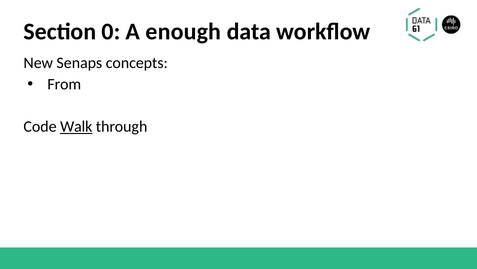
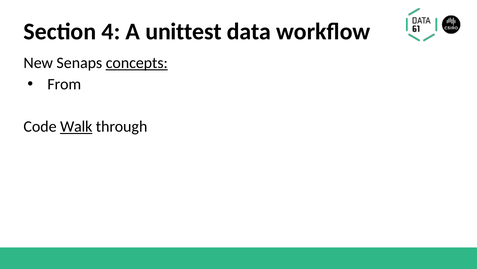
0: 0 -> 4 (111, 31)
enough: enough -> unittest (184, 31)
concepts underline: none -> present (137, 63)
